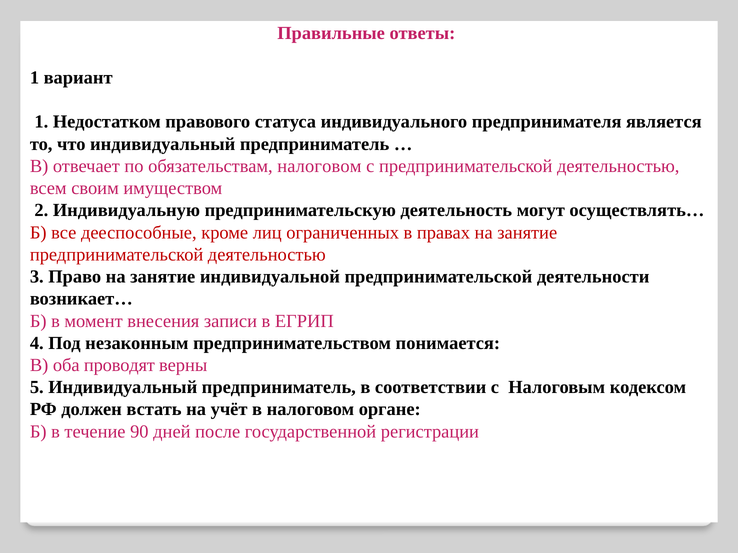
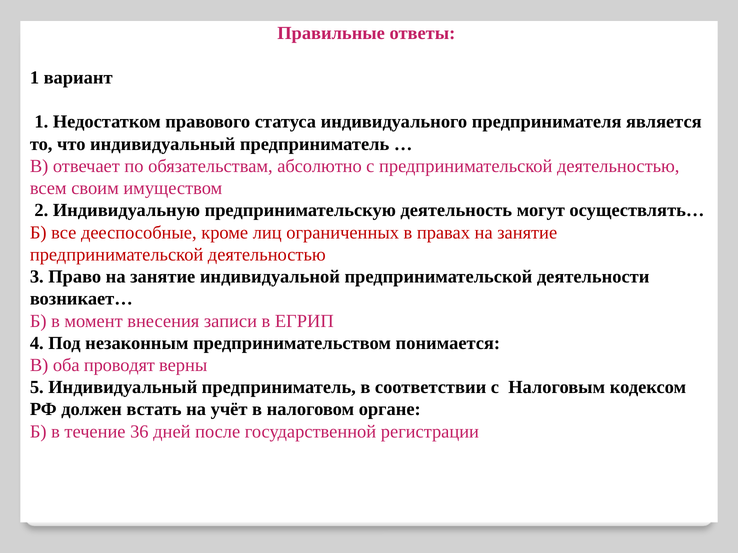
обязательствам налоговом: налоговом -> абсолютно (320, 166)
90: 90 -> 36 (139, 432)
